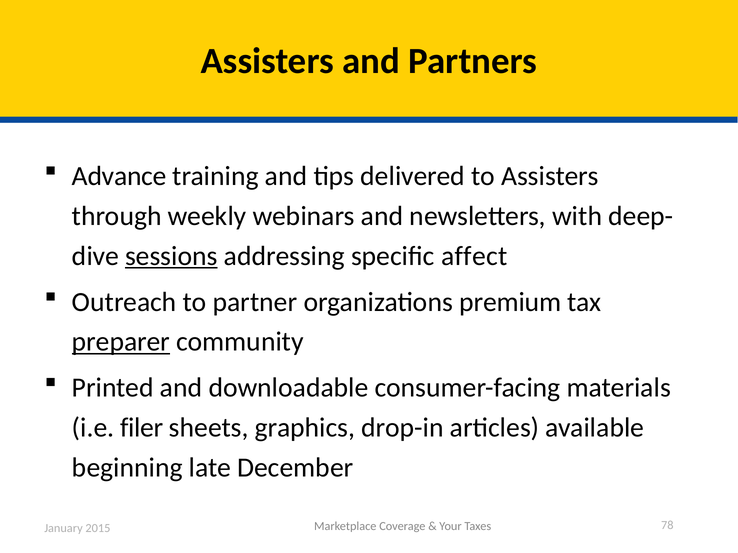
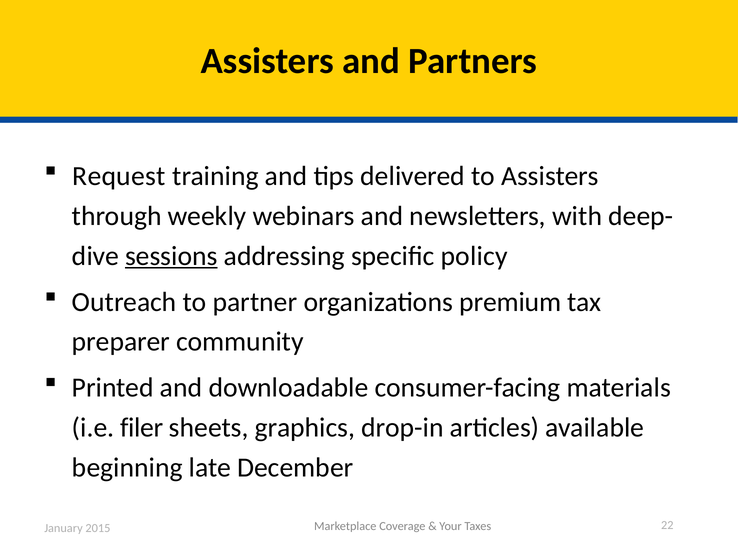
Advance: Advance -> Request (119, 176)
affect: affect -> policy (474, 256)
preparer underline: present -> none (121, 342)
78: 78 -> 22 (667, 526)
